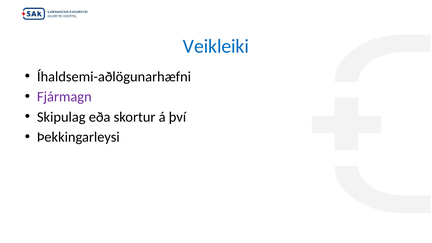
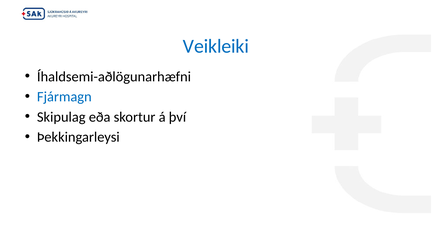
Fjármagn colour: purple -> blue (64, 97)
